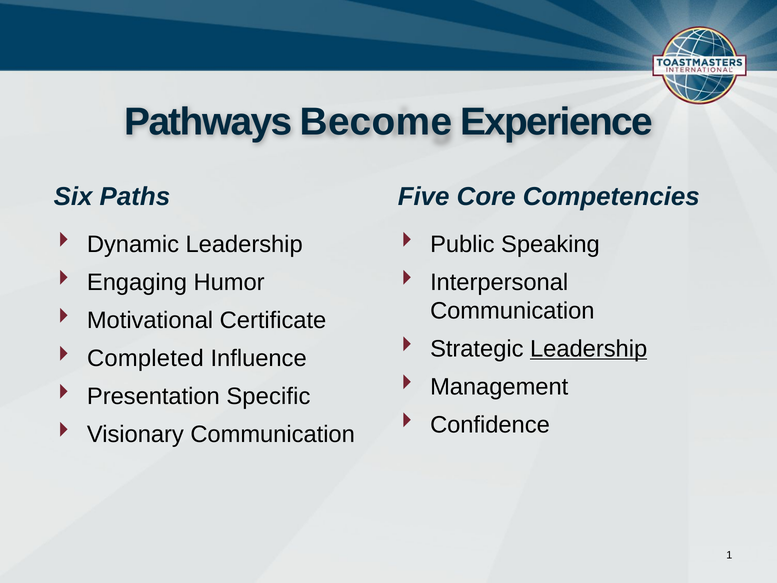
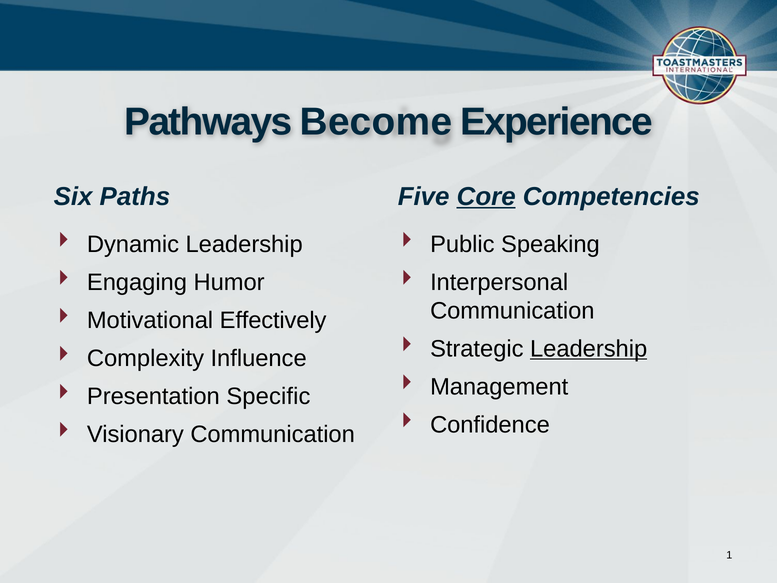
Core underline: none -> present (486, 196)
Certificate: Certificate -> Effectively (273, 320)
Completed: Completed -> Complexity (146, 358)
